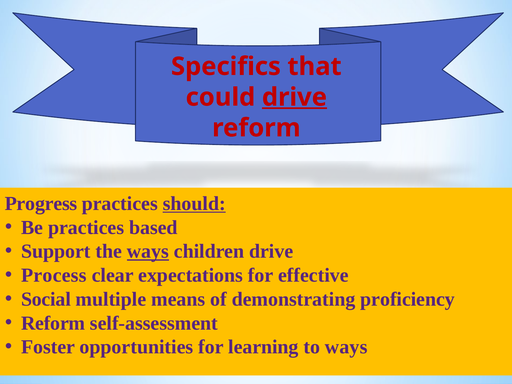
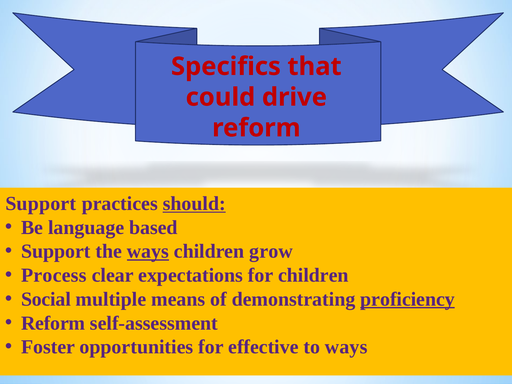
drive underline: present -> none (294, 97)
Progress: Progress -> Support (41, 204)
Be practices: practices -> language (86, 227)
children drive: drive -> grow (271, 251)
for effective: effective -> children (313, 275)
proficiency underline: none -> present (408, 299)
learning: learning -> effective (263, 347)
